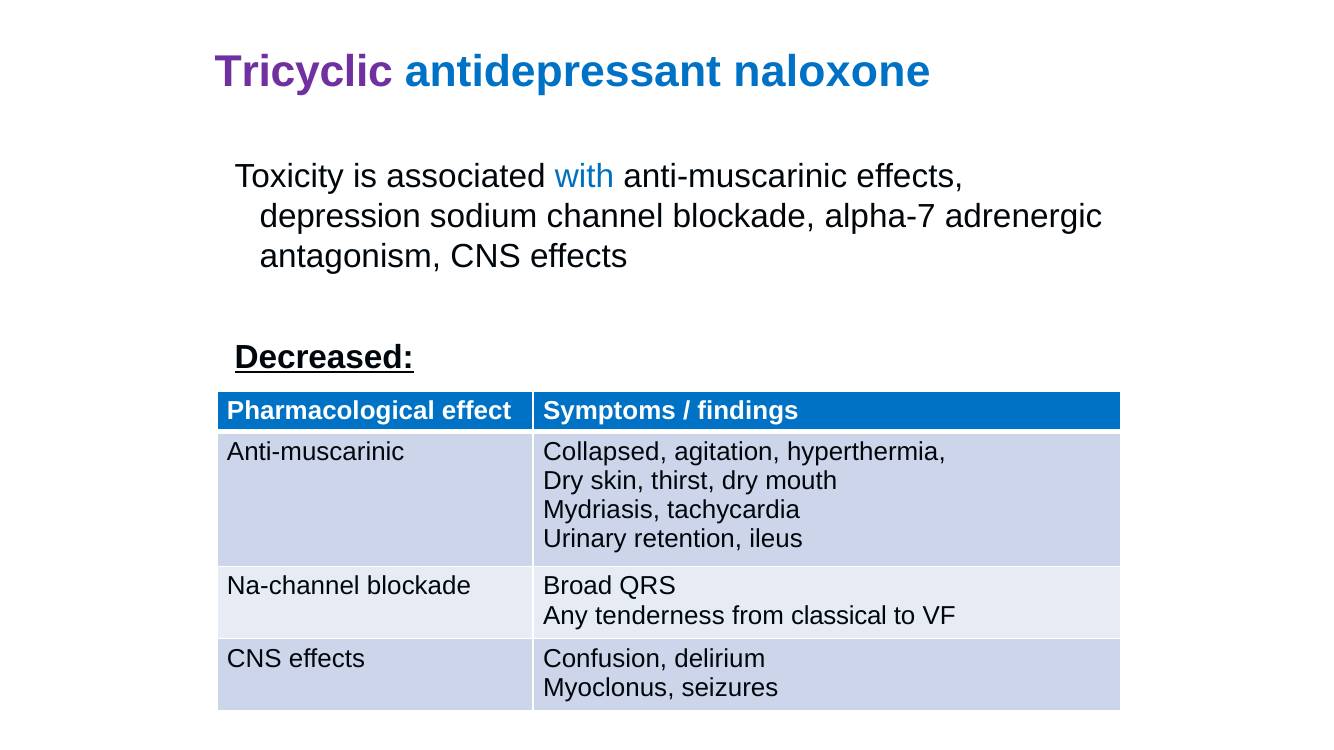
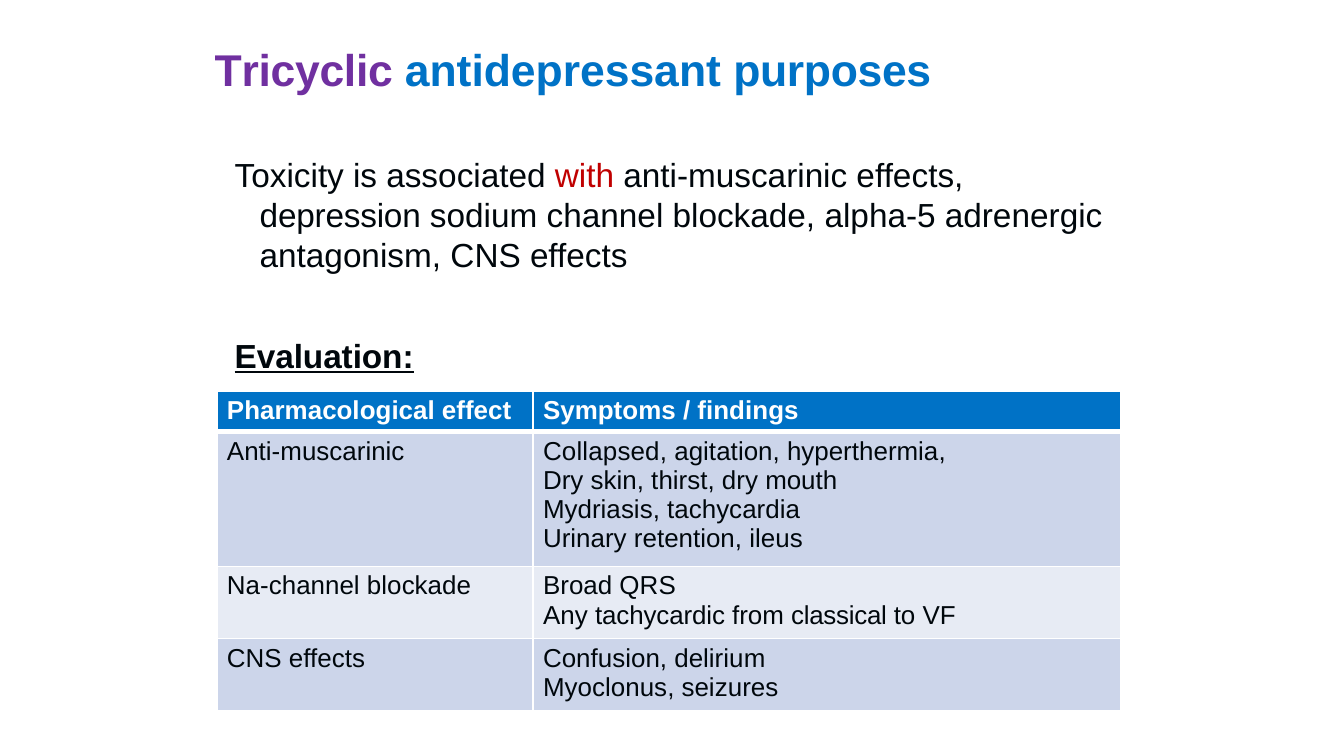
naloxone: naloxone -> purposes (832, 72)
with colour: blue -> red (584, 177)
alpha-7: alpha-7 -> alpha-5 (880, 217)
Decreased: Decreased -> Evaluation (324, 357)
tenderness: tenderness -> tachycardic (660, 616)
